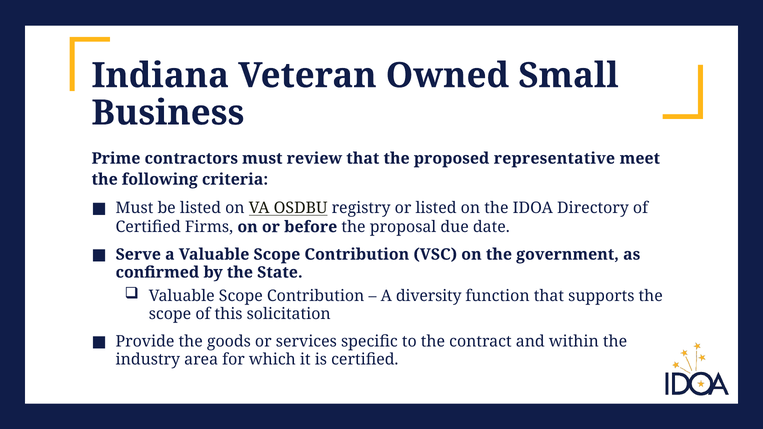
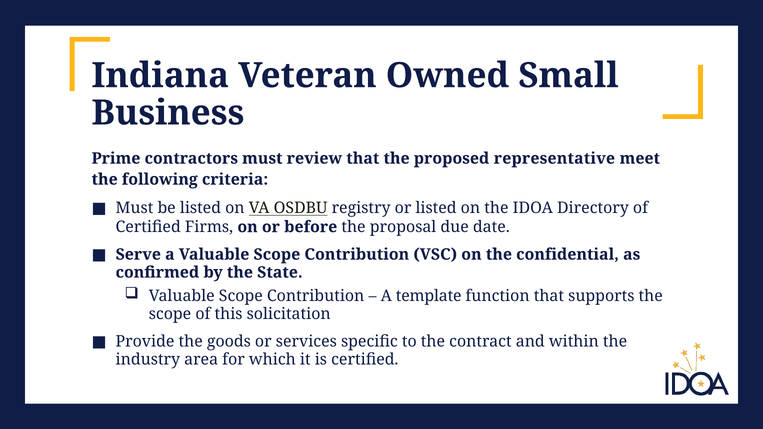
government: government -> confidential (568, 255)
diversity: diversity -> template (429, 296)
